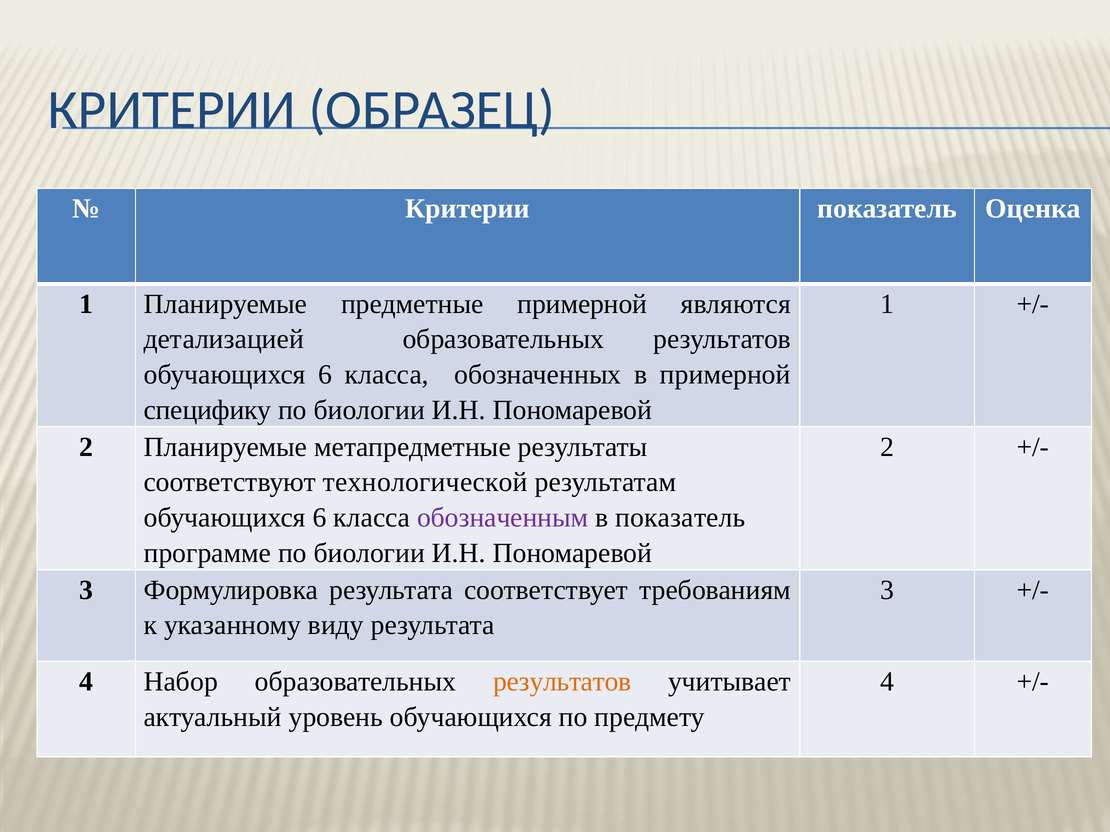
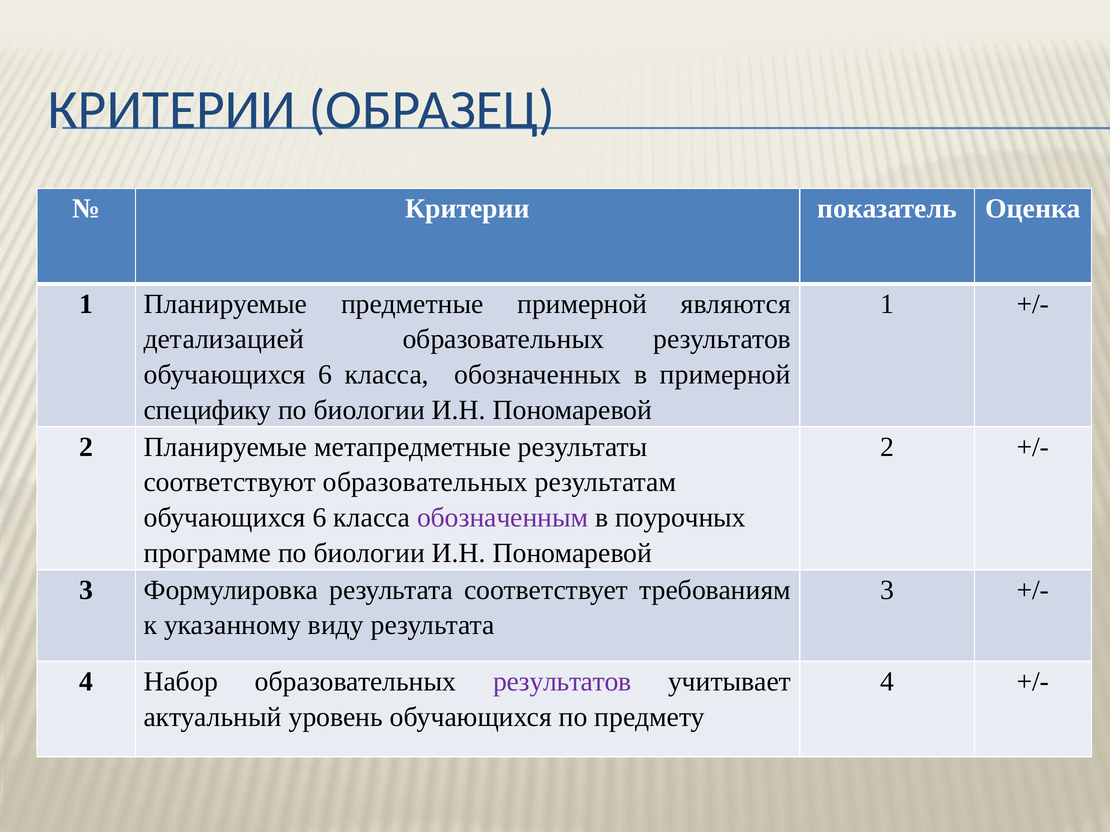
соответствуют технологической: технологической -> образовательных (425, 483)
в показатель: показатель -> поурочных (680, 518)
результатов colour: orange -> purple (562, 682)
